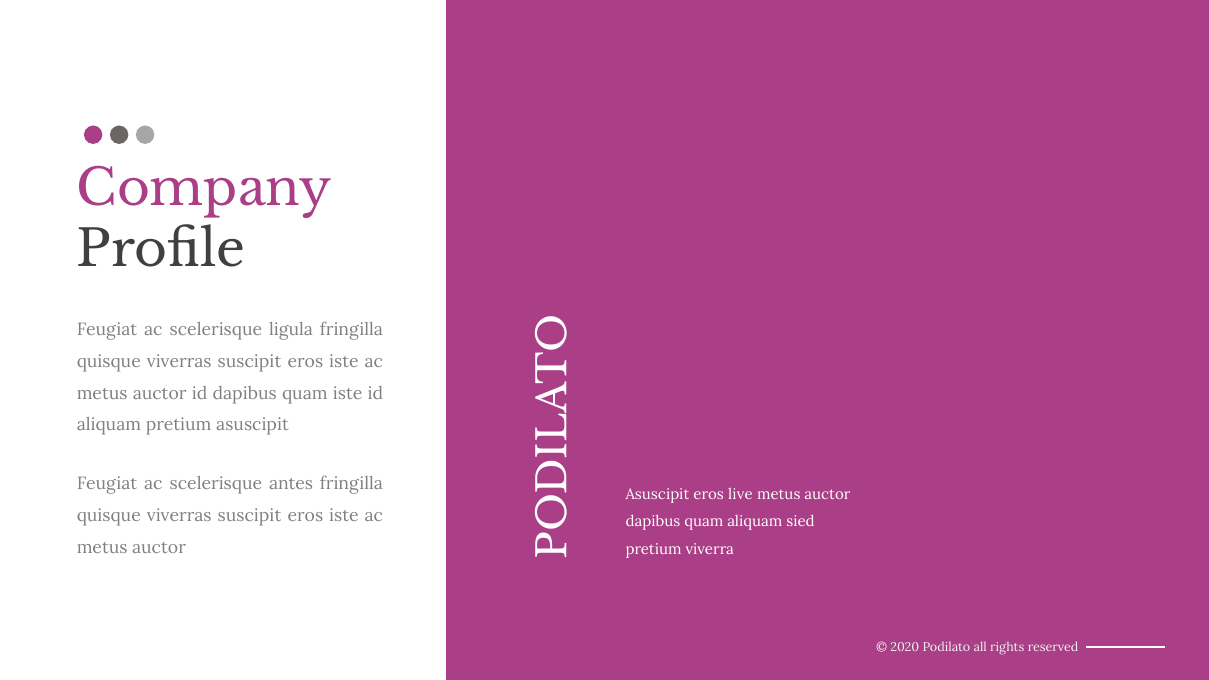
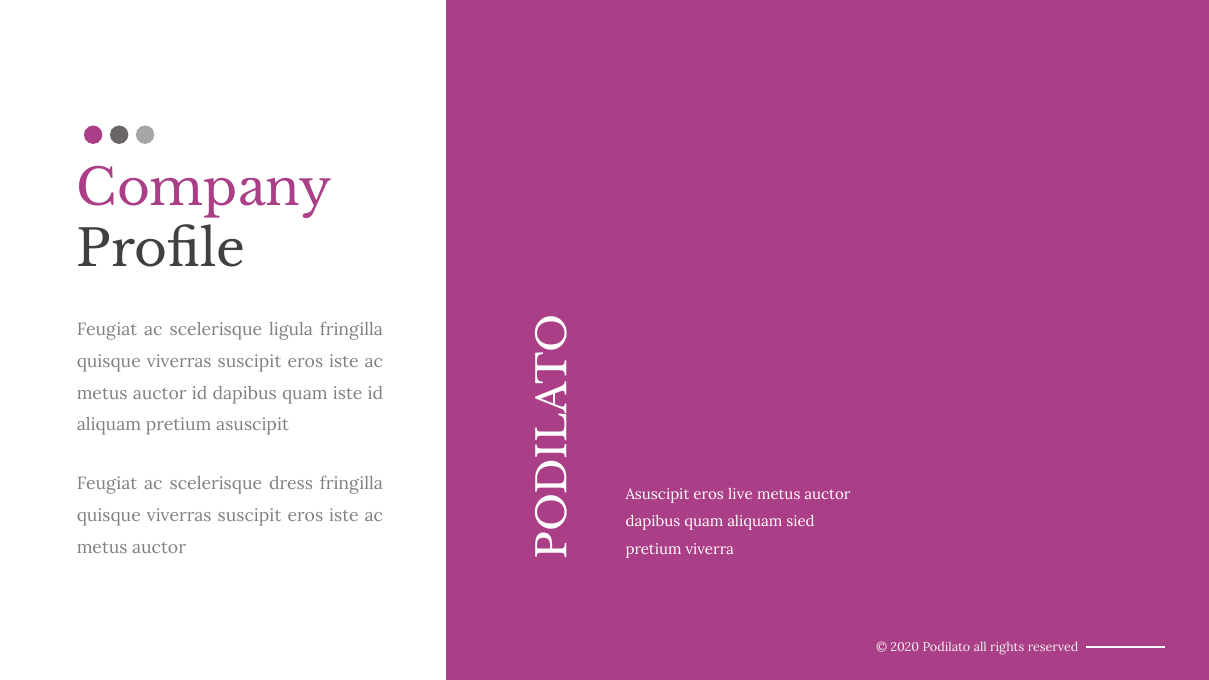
antes: antes -> dress (291, 484)
